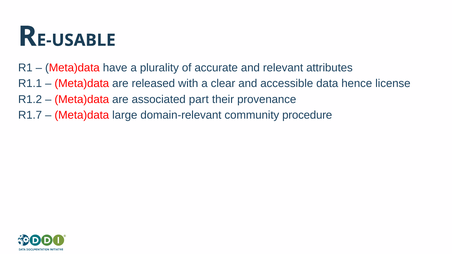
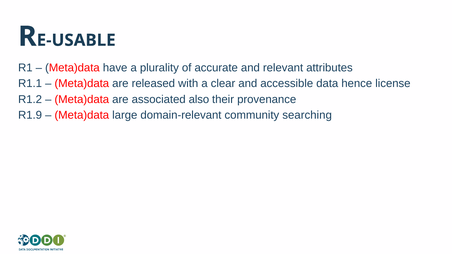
part: part -> also (199, 99)
R1.7: R1.7 -> R1.9 (30, 115)
procedure: procedure -> searching (307, 115)
